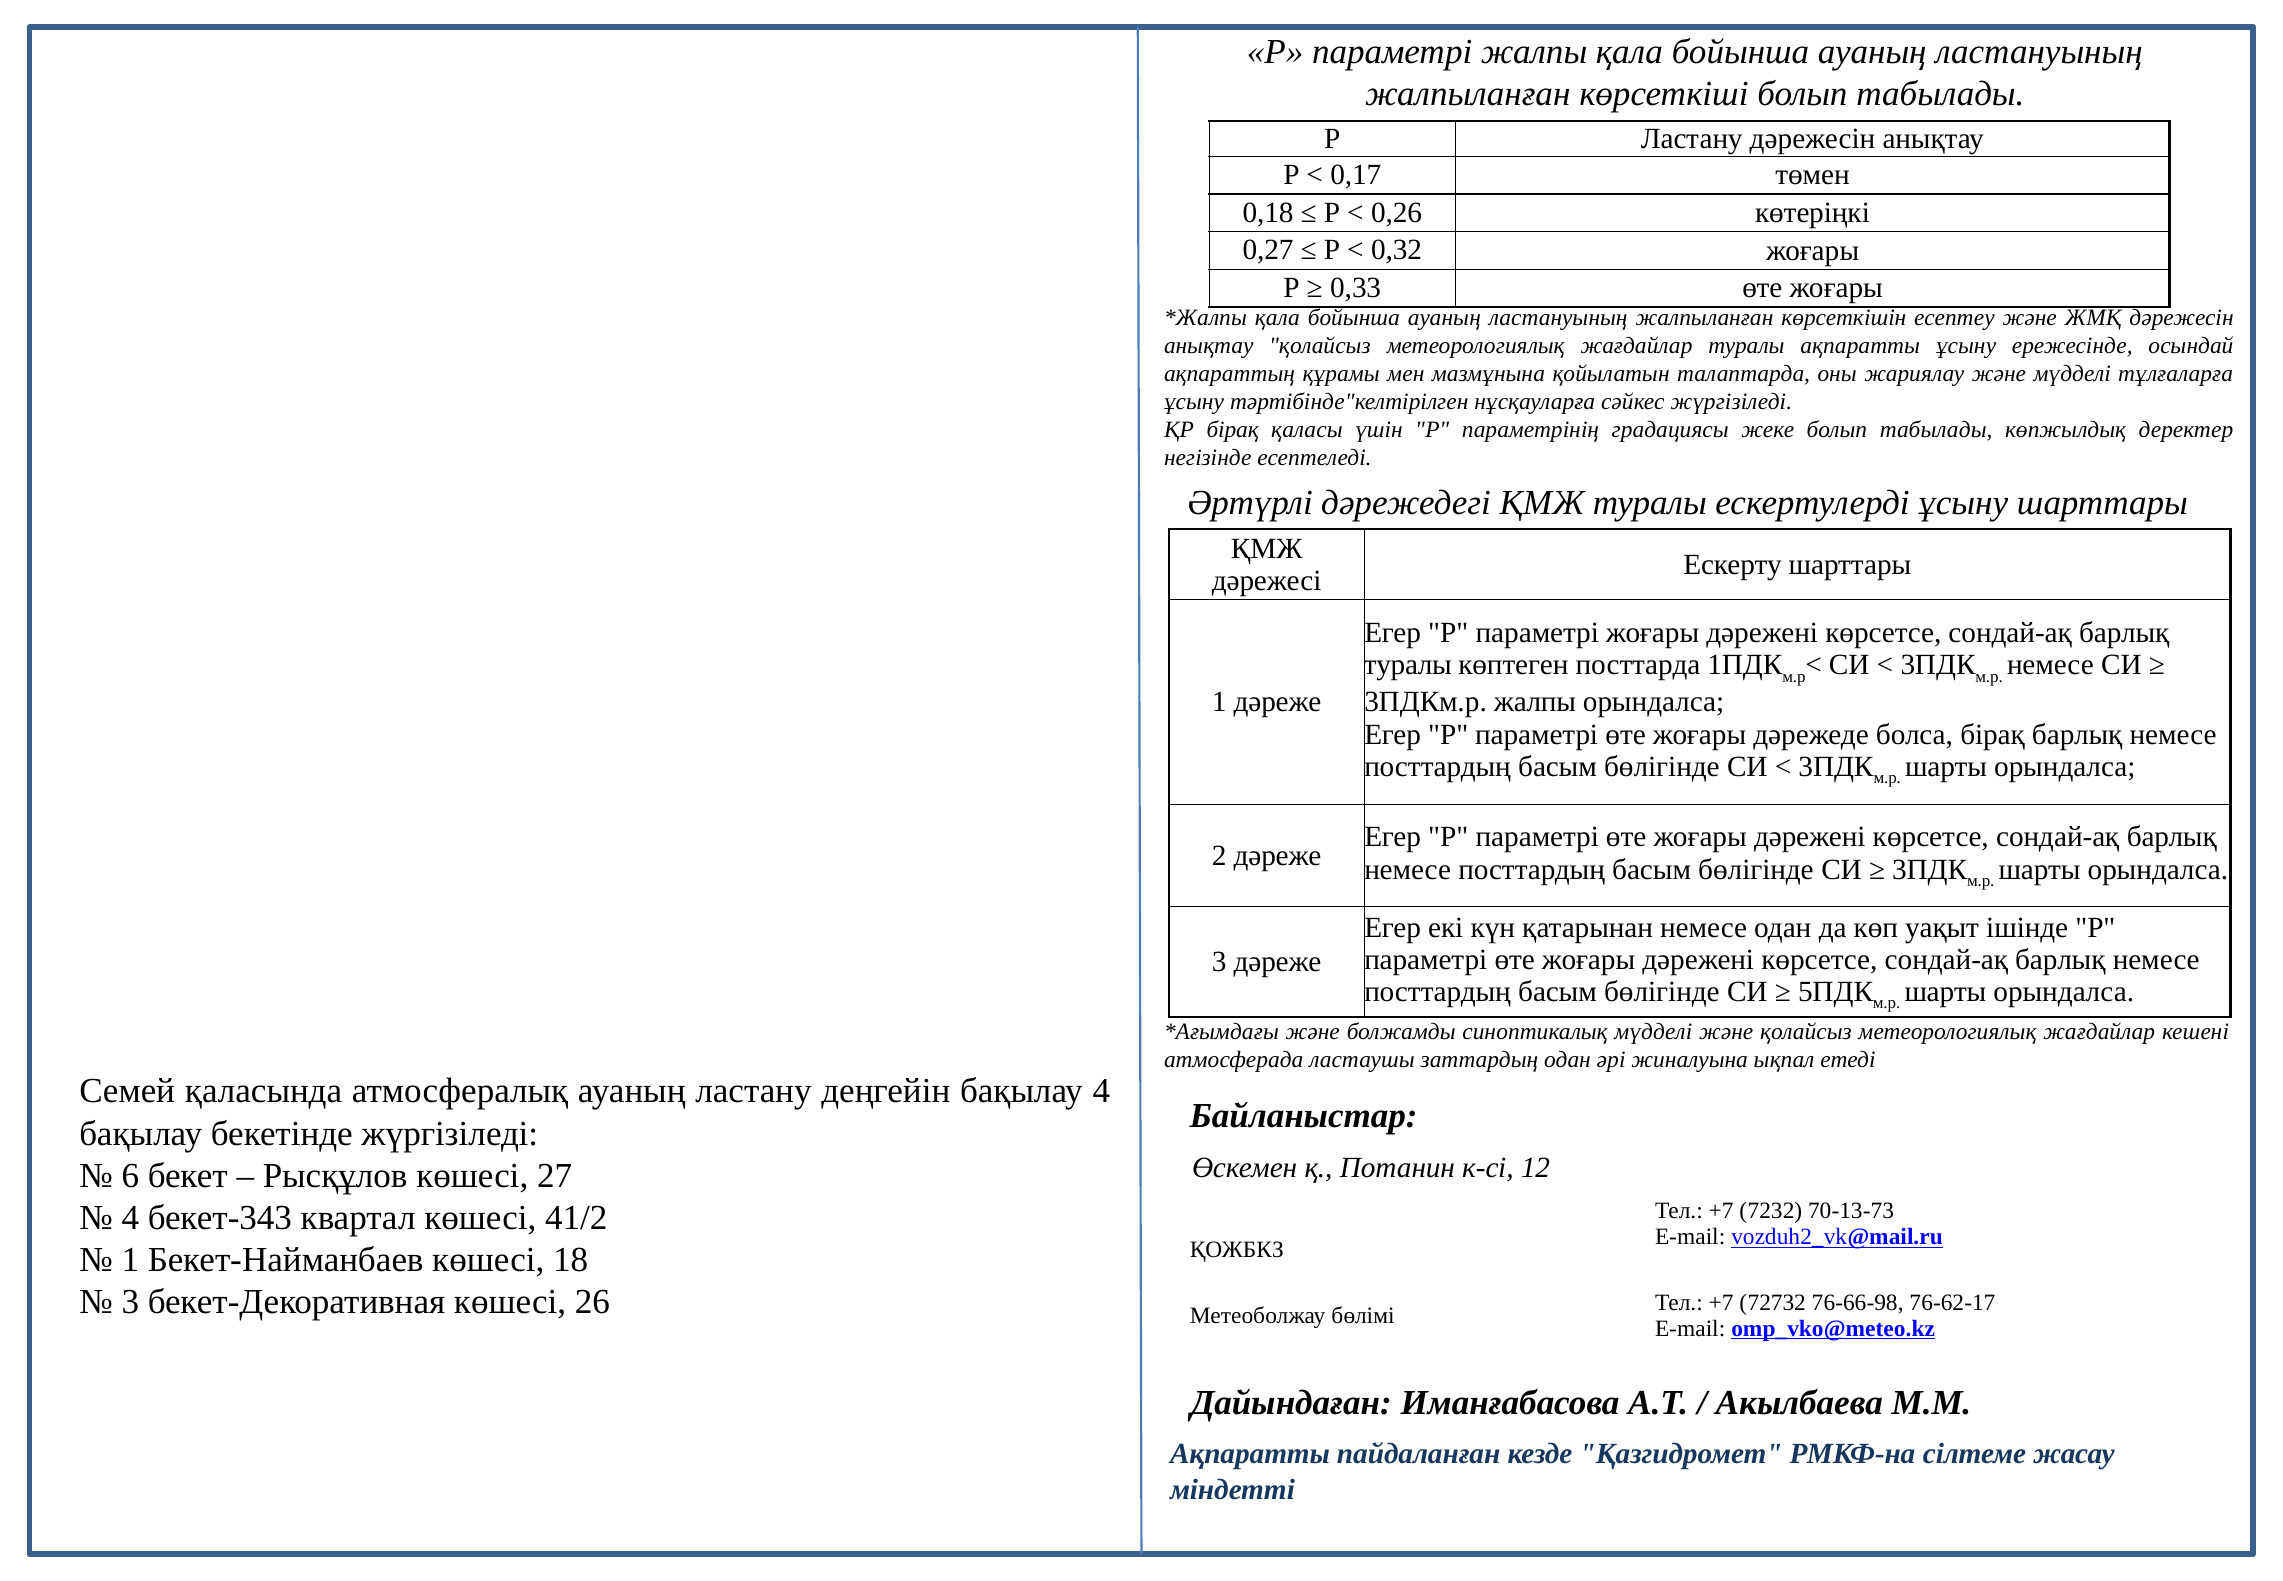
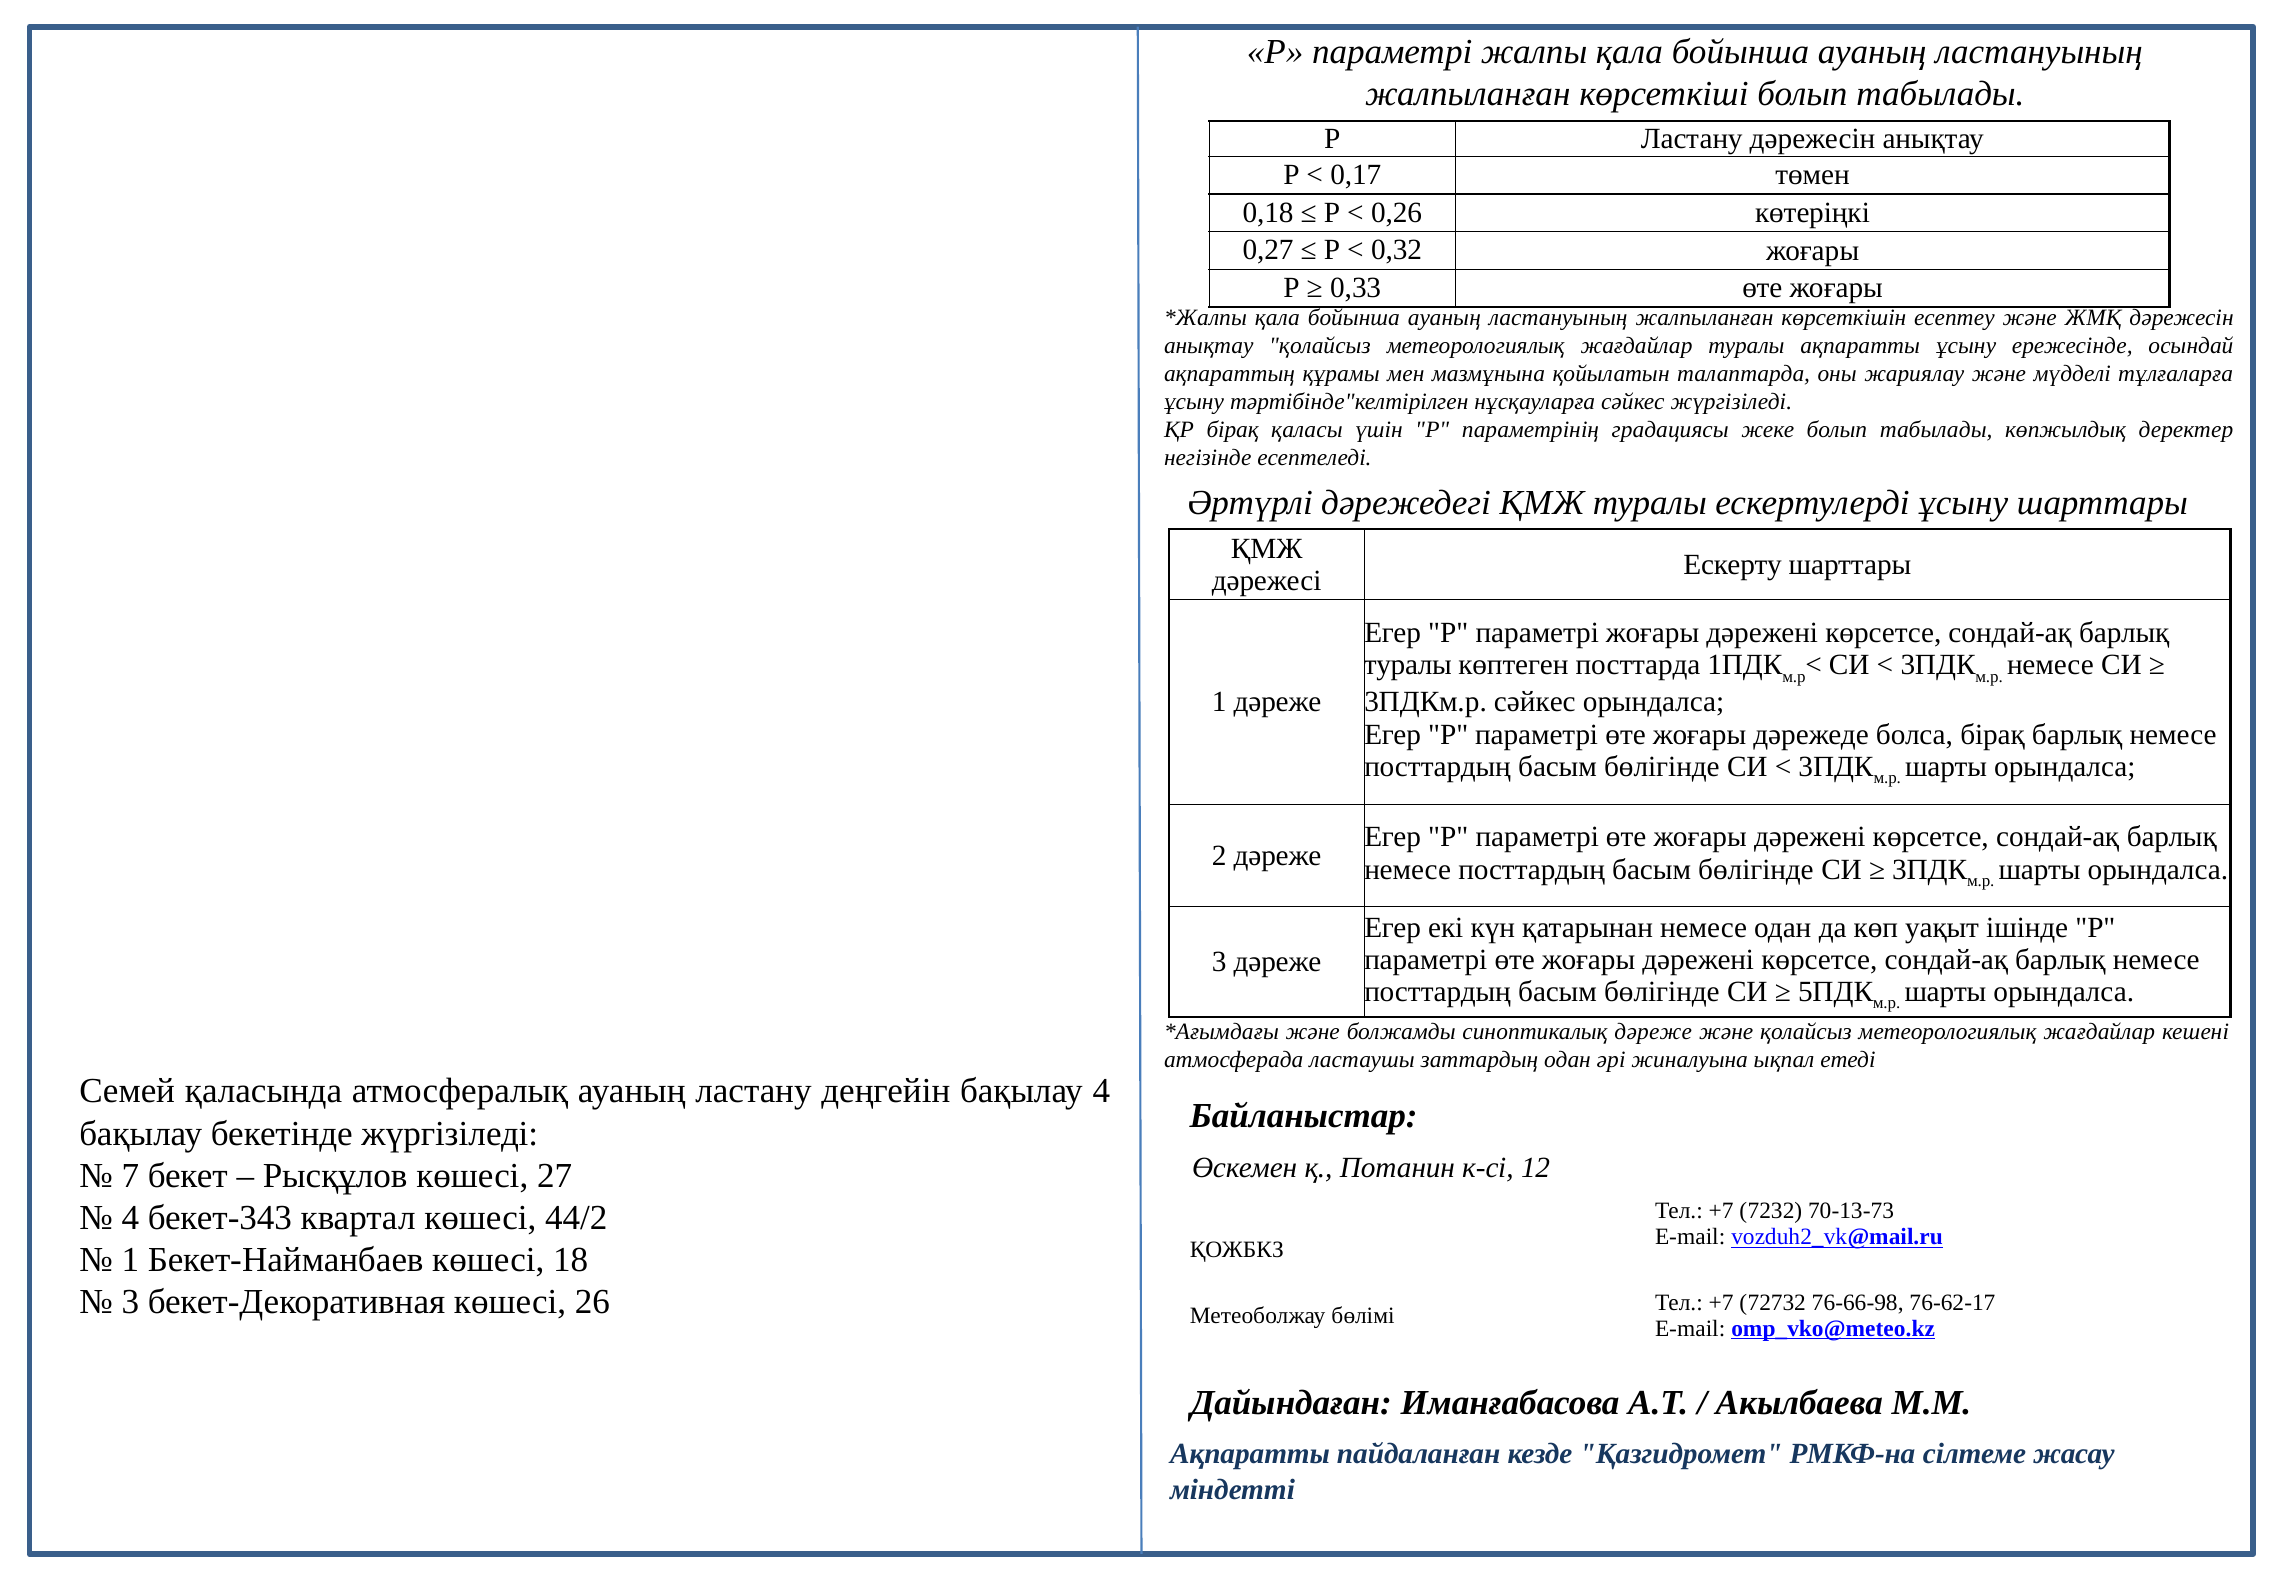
3ПДКм.р жалпы: жалпы -> сәйкес (1535, 702)
синоптикалық мүдделі: мүдделі -> дәреже (1653, 1032)
6: 6 -> 7 (130, 1175)
41/2: 41/2 -> 44/2 (576, 1217)
